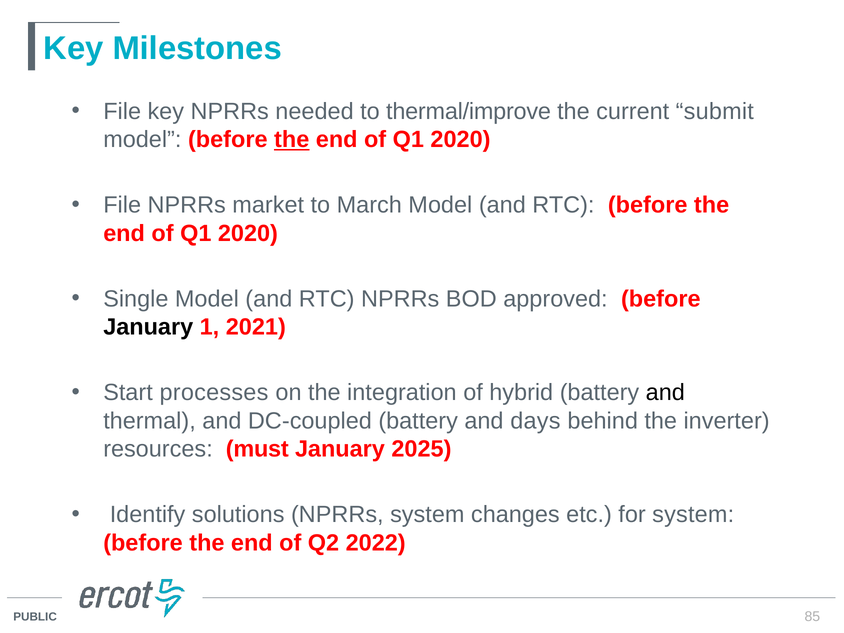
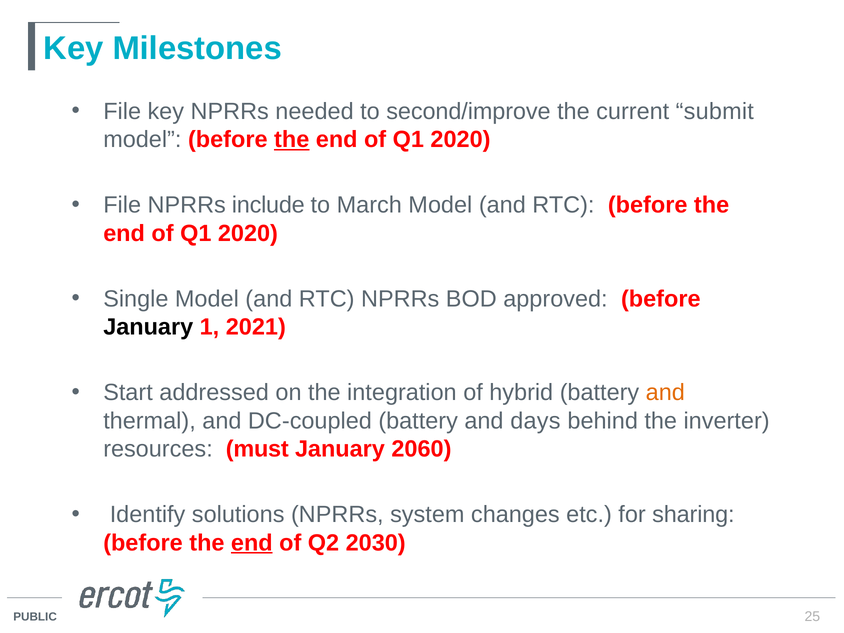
thermal/improve: thermal/improve -> second/improve (468, 111)
market: market -> include (268, 205)
processes: processes -> addressed (214, 393)
and colour: black -> orange (665, 393)
2025: 2025 -> 2060 (421, 449)
for system: system -> sharing (693, 515)
end underline: none -> present (252, 543)
2022: 2022 -> 2030 (376, 543)
85: 85 -> 25 (812, 617)
